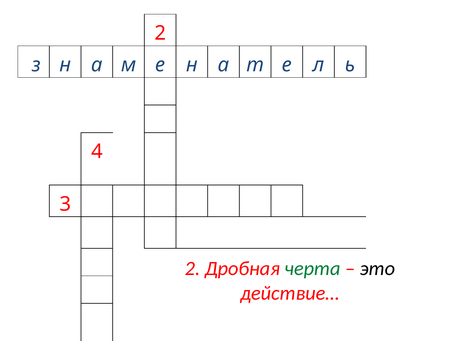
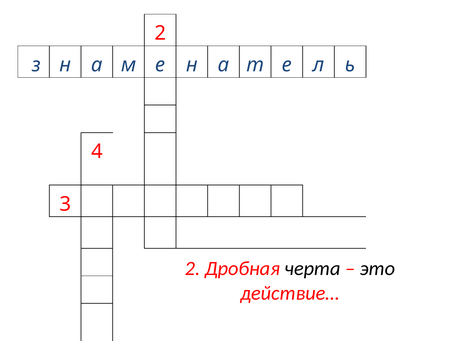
черта colour: green -> black (313, 269)
